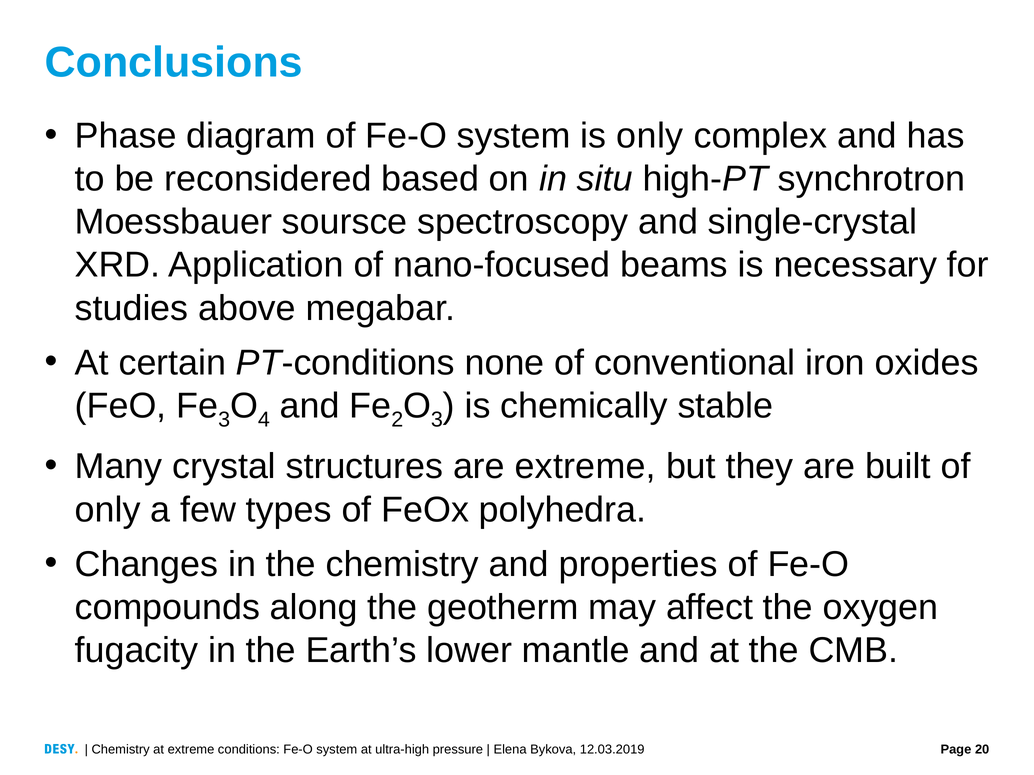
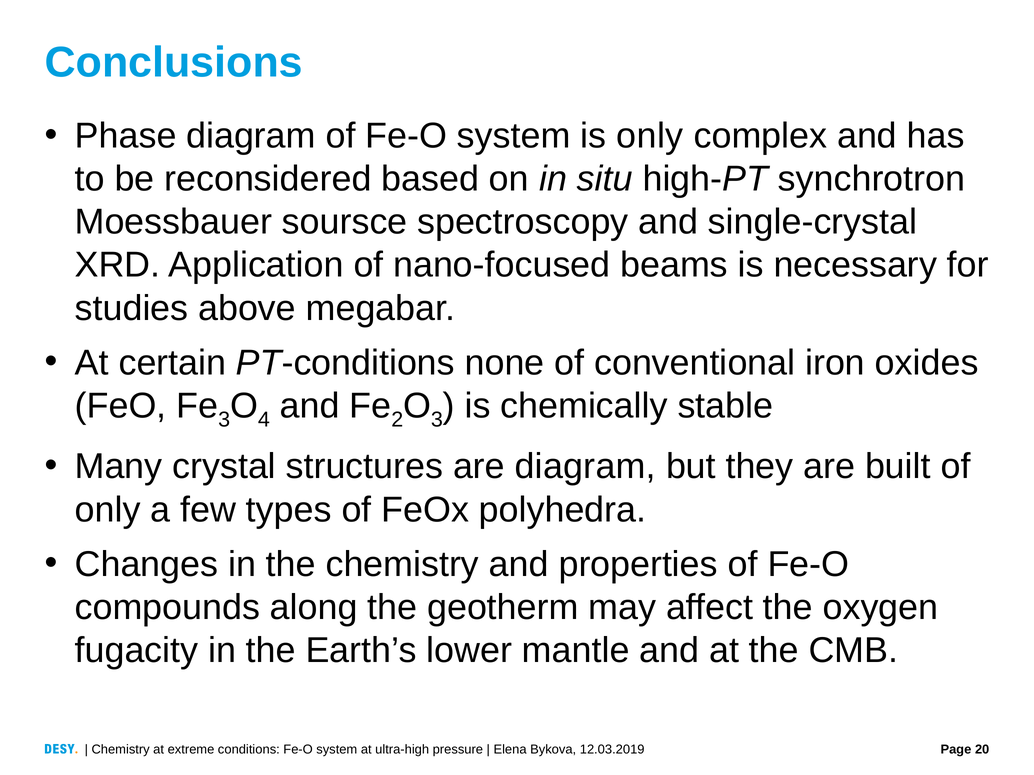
are extreme: extreme -> diagram (585, 467)
